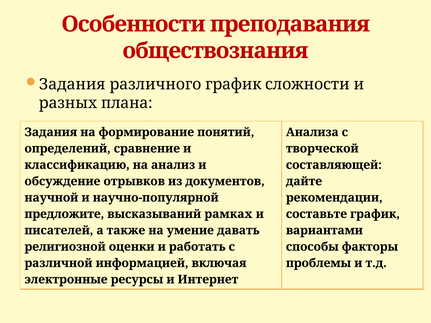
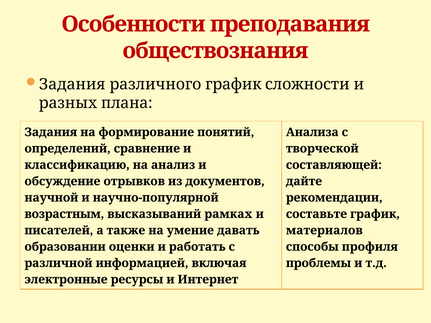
предложите: предложите -> возрастным (64, 214)
вариантами: вариантами -> материалов (324, 231)
религиозной: религиозной -> образовании (65, 247)
факторы: факторы -> профиля (370, 247)
